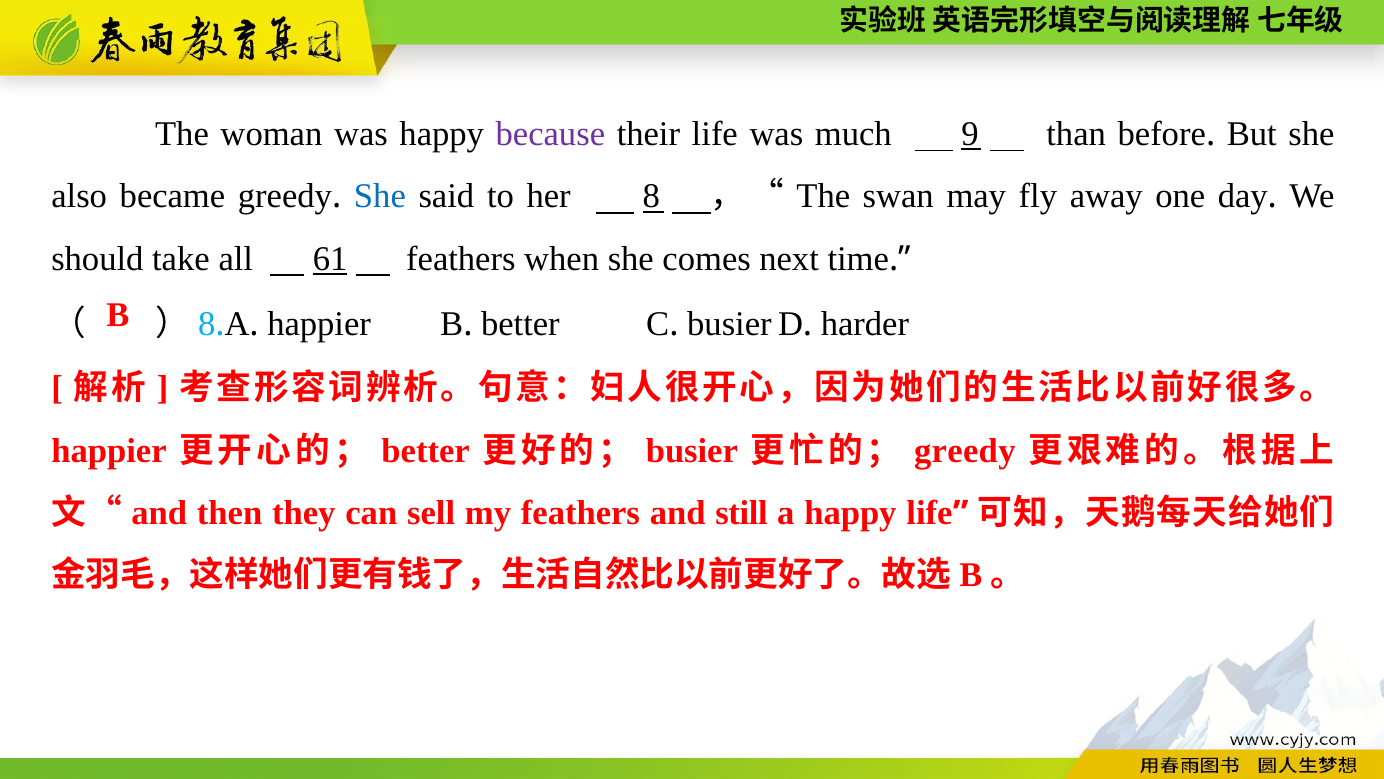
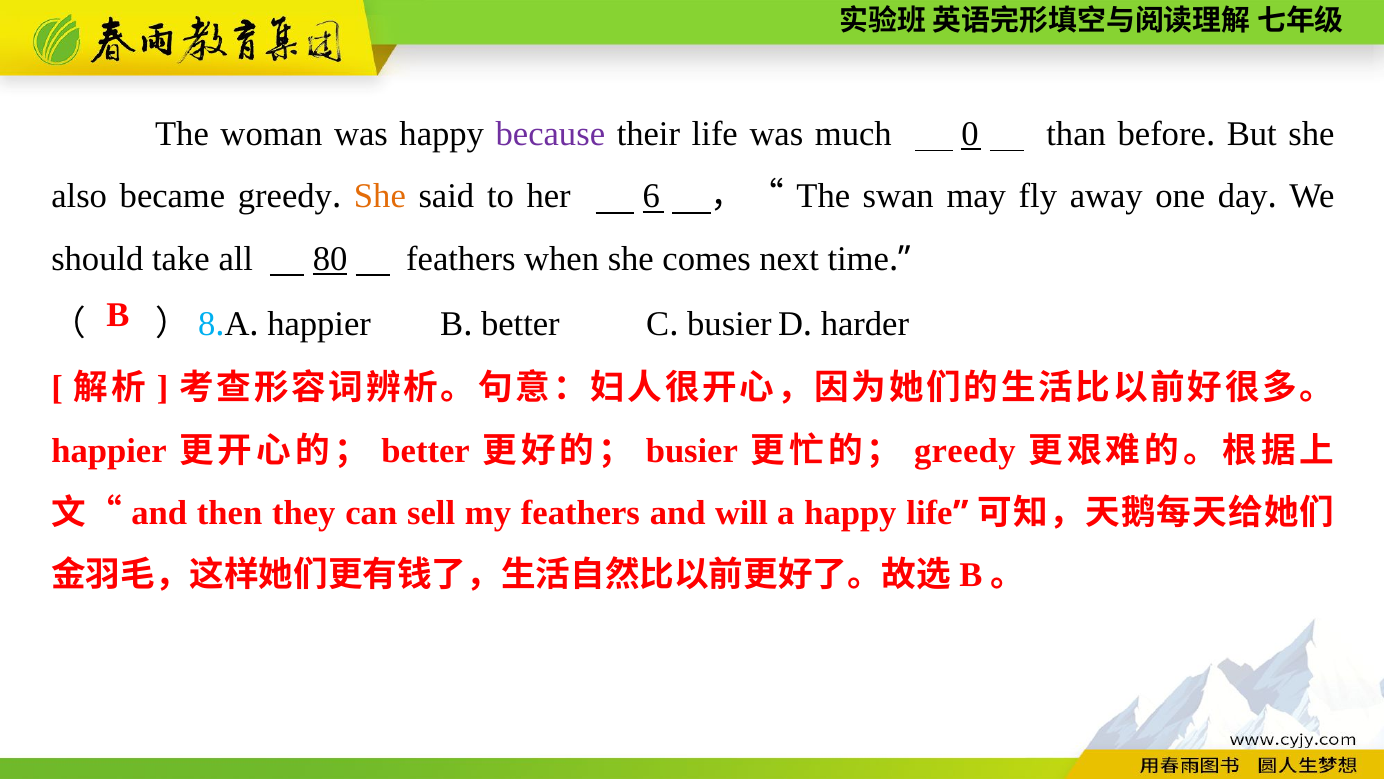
9: 9 -> 0 (970, 134)
She colour: blue -> orange (380, 196)
8: 8 -> 6 (651, 196)
61: 61 -> 80 (330, 258)
still: still -> will (742, 513)
